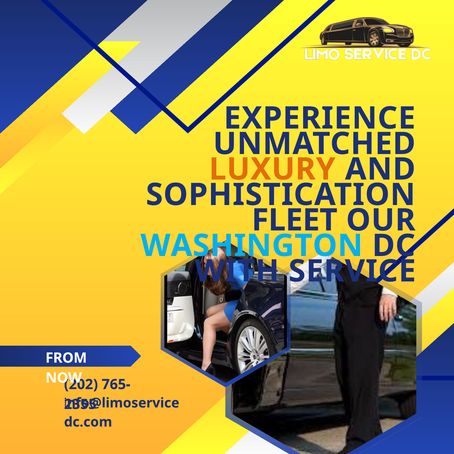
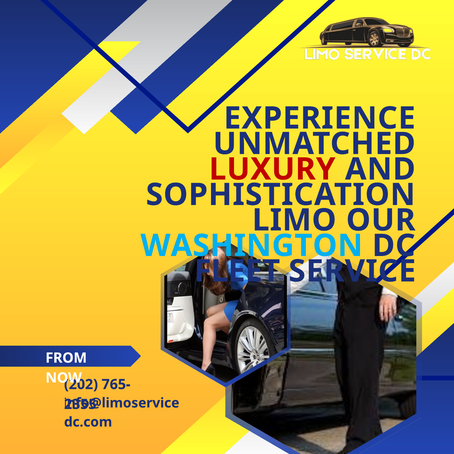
LUXURY colour: orange -> red (272, 169)
FLEET: FLEET -> LIMO (294, 220)
WITH: WITH -> FLEET (237, 271)
